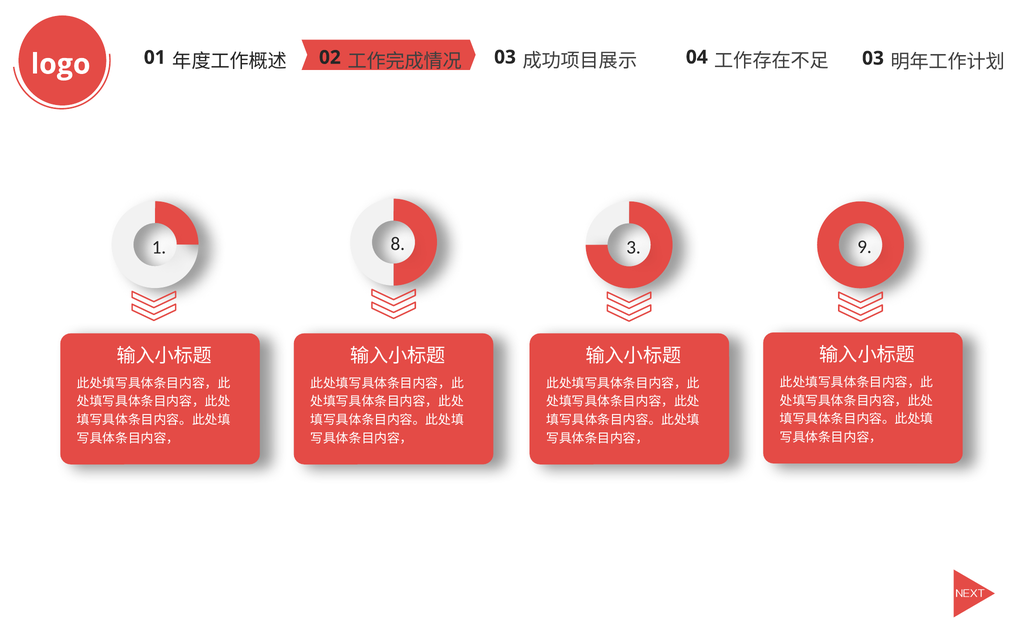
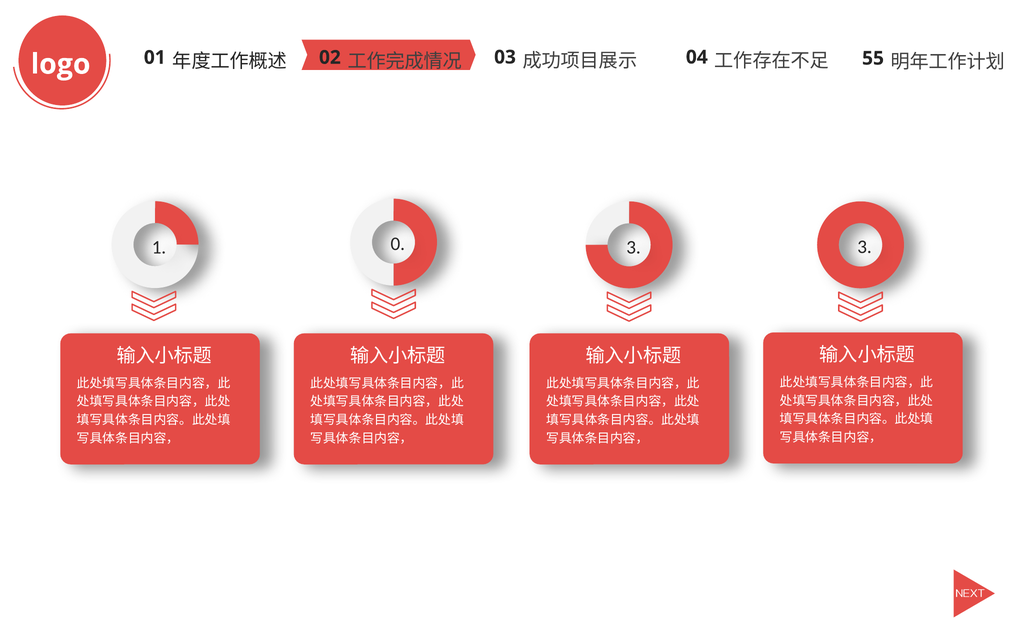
03: 03 -> 55 (873, 58)
8: 8 -> 0 (398, 244)
3 9: 9 -> 3 (865, 247)
